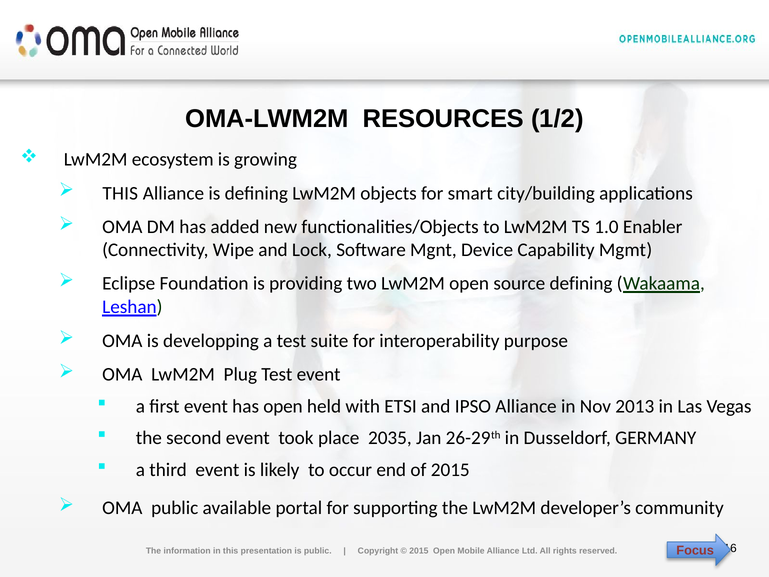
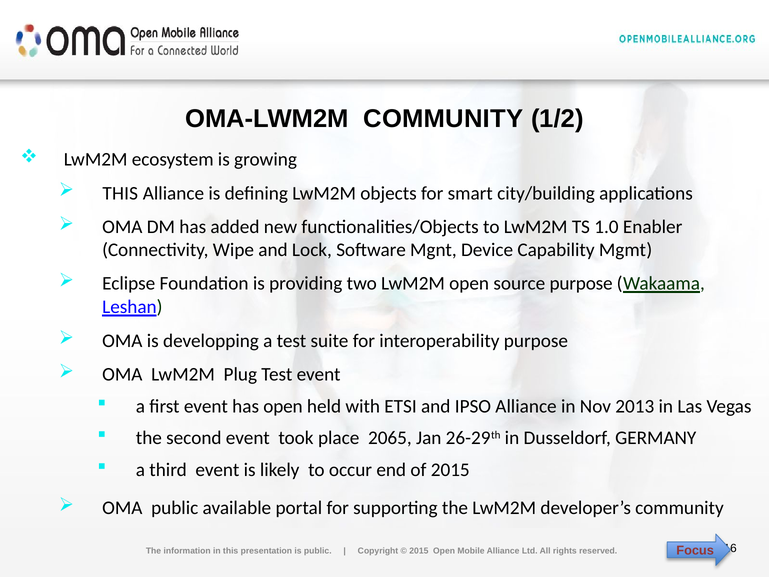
OMA-LWM2M RESOURCES: RESOURCES -> COMMUNITY (443, 119)
source defining: defining -> purpose (581, 283)
2035: 2035 -> 2065 (390, 438)
